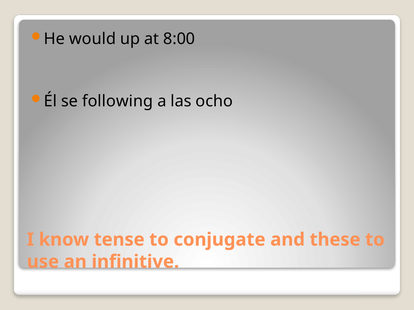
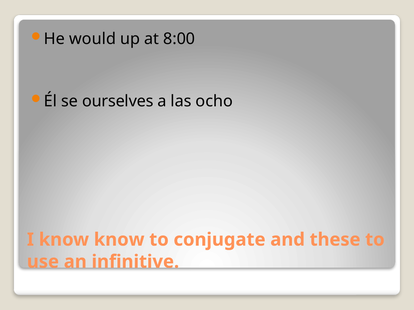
following: following -> ourselves (118, 101)
know tense: tense -> know (119, 240)
